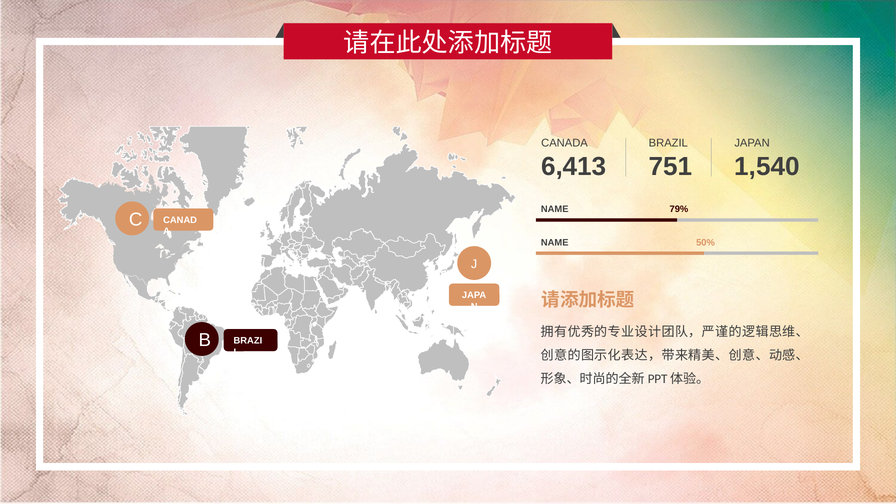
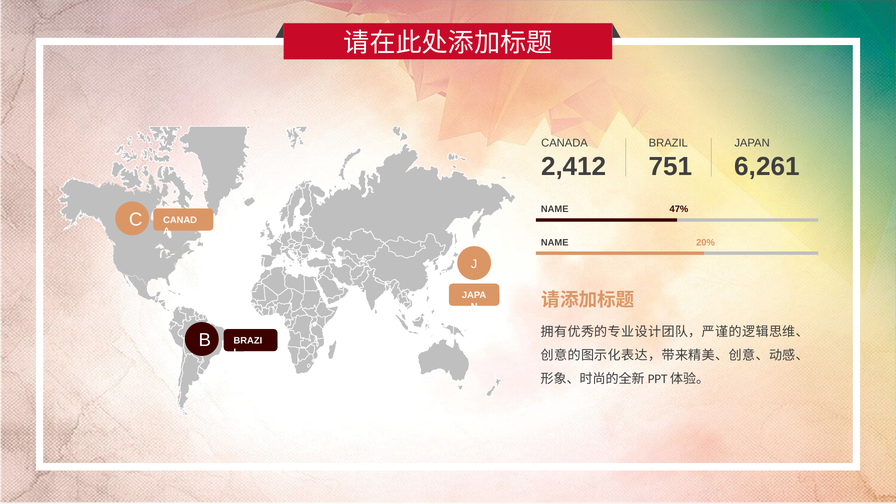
6,413: 6,413 -> 2,412 (574, 167)
1,540: 1,540 -> 6,261 (767, 167)
79%: 79% -> 47% (679, 209)
50%: 50% -> 20% (705, 243)
